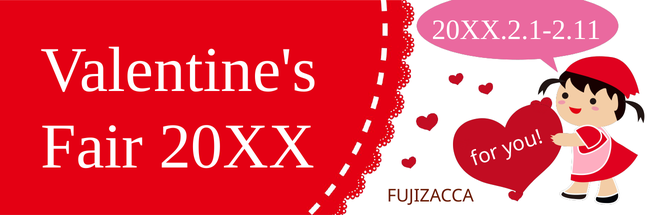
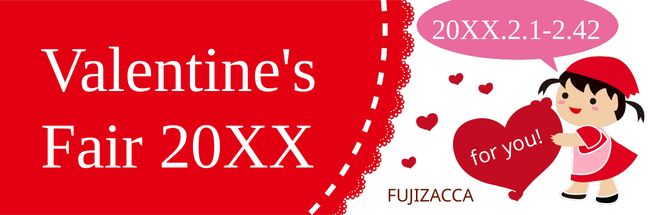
20XX.2.1-2.11: 20XX.2.1-2.11 -> 20XX.2.1-2.42 (516, 30)
